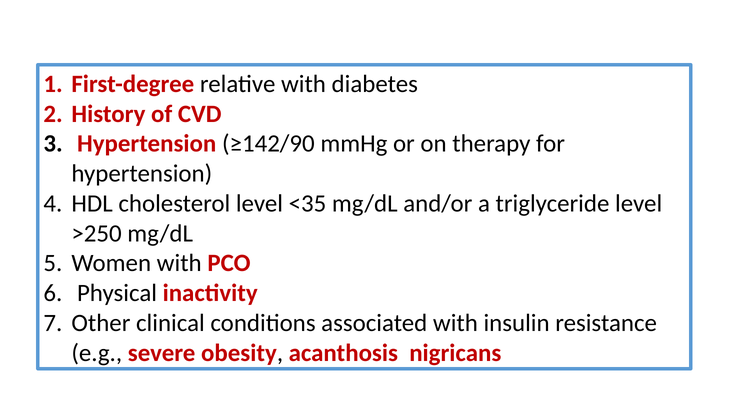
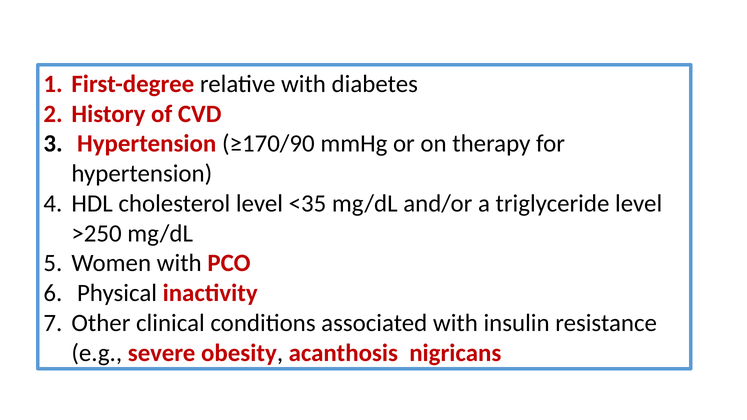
≥142/90: ≥142/90 -> ≥170/90 (268, 144)
